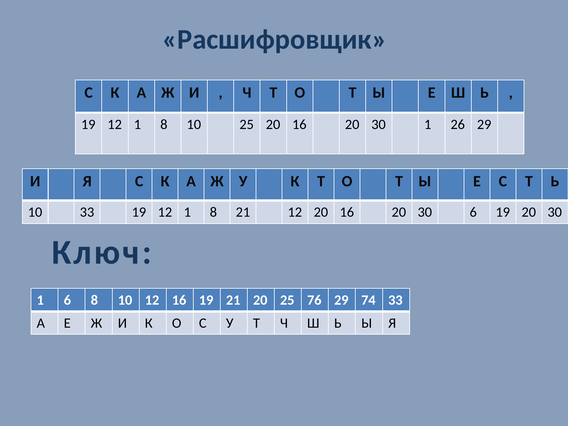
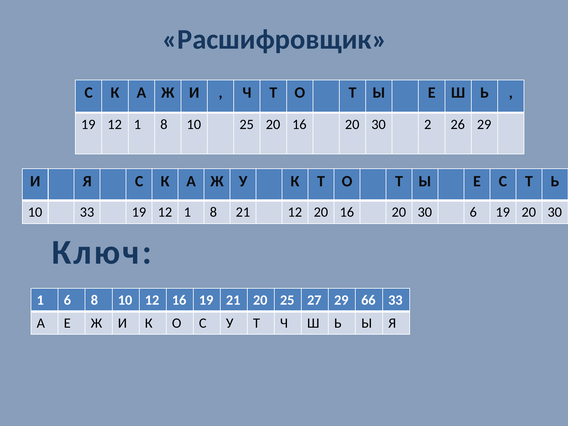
30 1: 1 -> 2 (428, 124)
76: 76 -> 27 (314, 300)
74: 74 -> 66 (368, 300)
